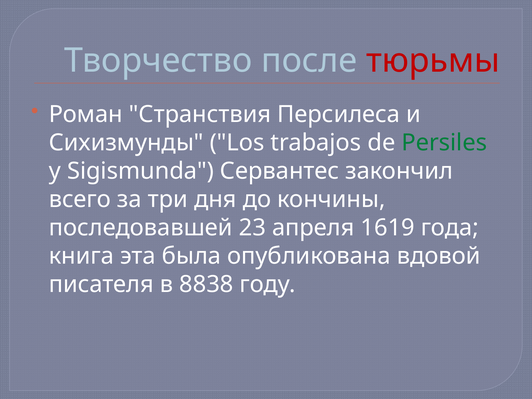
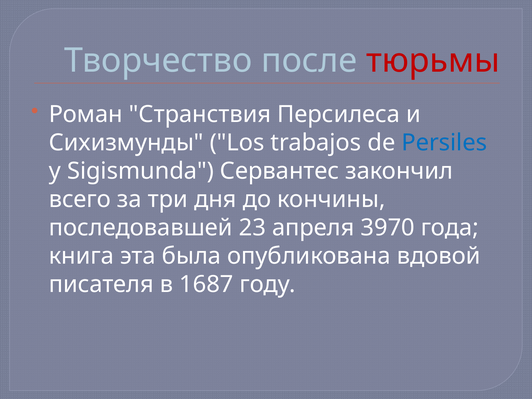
Persiles colour: green -> blue (444, 143)
1619: 1619 -> 3970 (388, 228)
8838: 8838 -> 1687 (206, 285)
